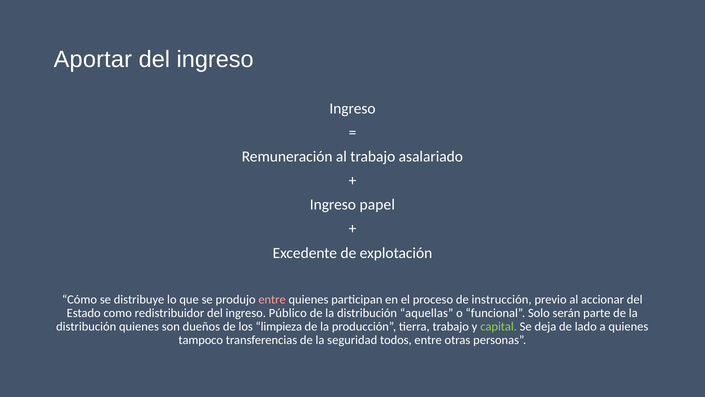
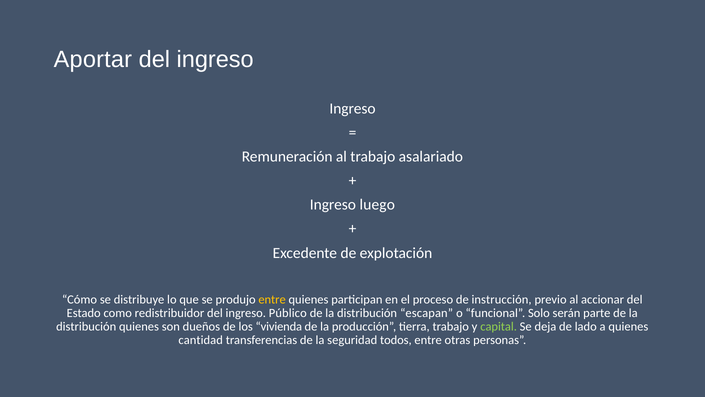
papel: papel -> luego (377, 205)
entre colour: pink -> yellow (272, 299)
aquellas: aquellas -> escapan (427, 313)
limpieza: limpieza -> vivienda (279, 326)
tampoco: tampoco -> cantidad (201, 340)
